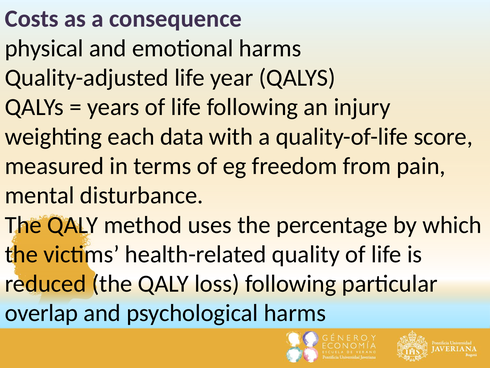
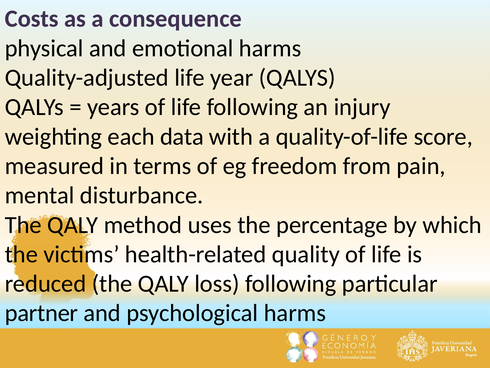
overlap: overlap -> partner (41, 313)
